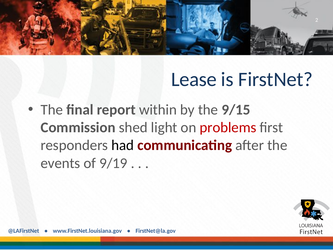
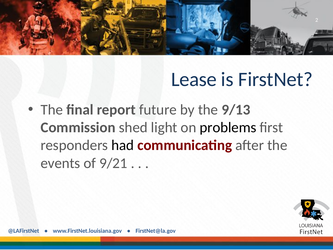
within: within -> future (158, 110)
9/15: 9/15 -> 9/13 (236, 110)
problems colour: red -> black (228, 127)
9/19: 9/19 -> 9/21 (113, 163)
